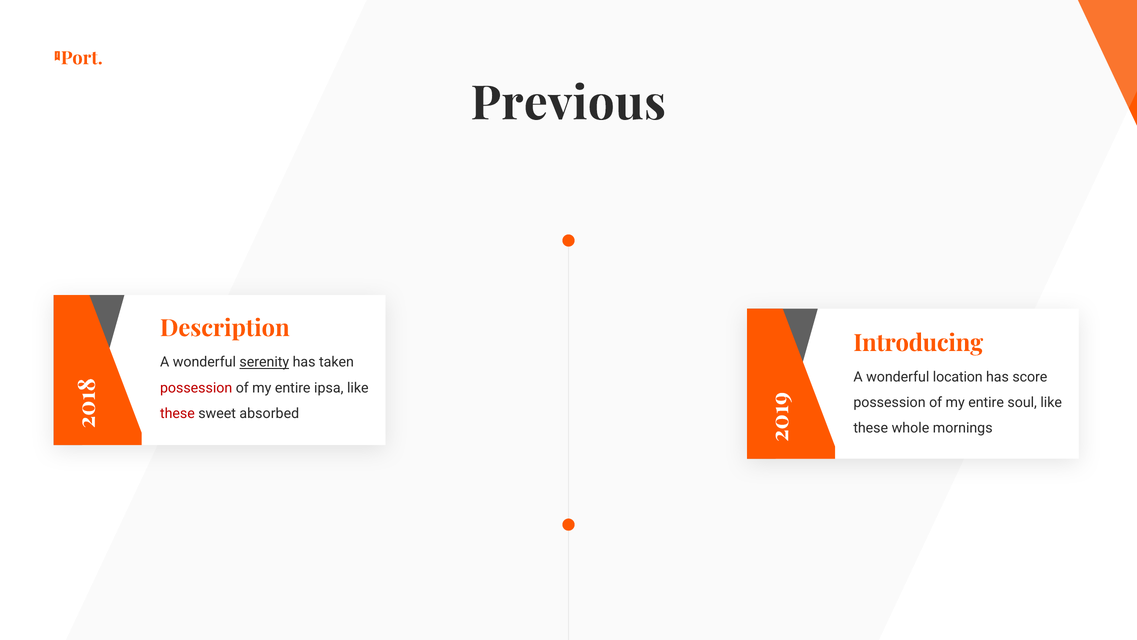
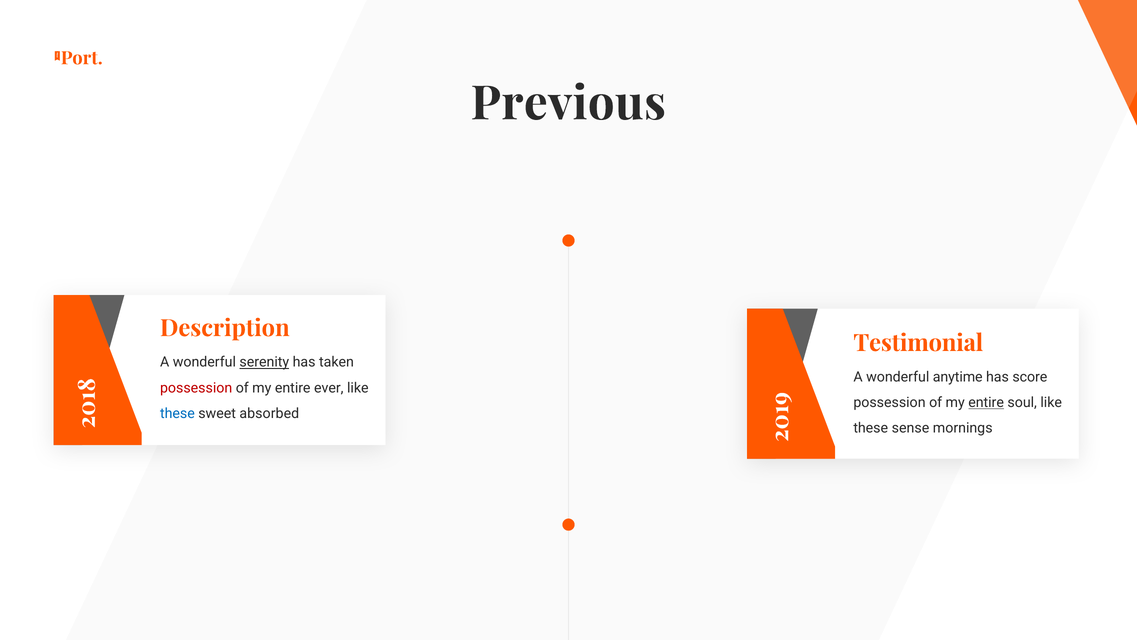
Introducing: Introducing -> Testimonial (918, 343)
location: location -> anytime (958, 377)
ipsa: ipsa -> ever (329, 388)
entire underline: none -> present (986, 402)
these colour: red -> blue (177, 413)
whole: whole -> sense (911, 428)
